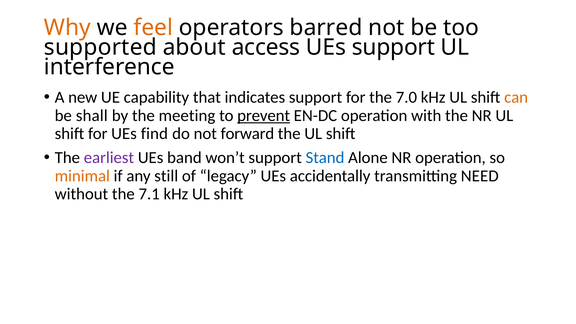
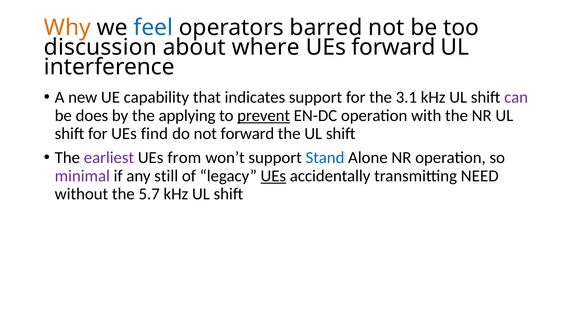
feel colour: orange -> blue (153, 28)
supported: supported -> discussion (100, 47)
access: access -> where (266, 47)
UEs support: support -> forward (393, 47)
7.0: 7.0 -> 3.1 (406, 97)
can colour: orange -> purple (516, 97)
shall: shall -> does (92, 115)
meeting: meeting -> applying (187, 115)
band: band -> from (184, 158)
minimal colour: orange -> purple (82, 176)
UEs underline: none -> present (273, 176)
7.1: 7.1 -> 5.7 (149, 194)
